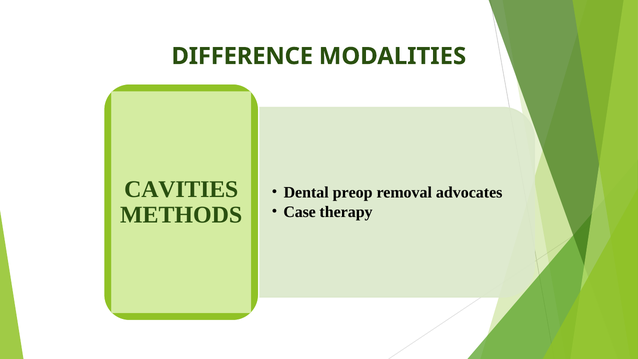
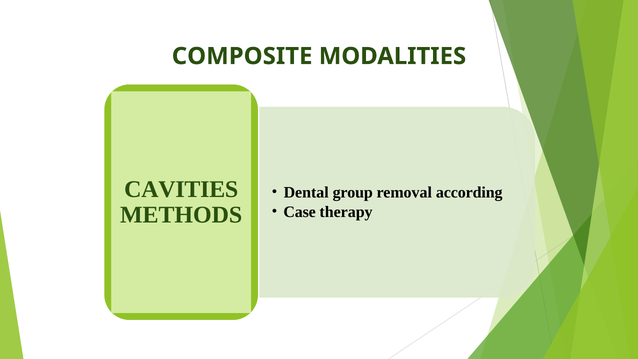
DIFFERENCE: DIFFERENCE -> COMPOSITE (242, 56)
preop: preop -> group (353, 192)
advocates: advocates -> according (469, 192)
